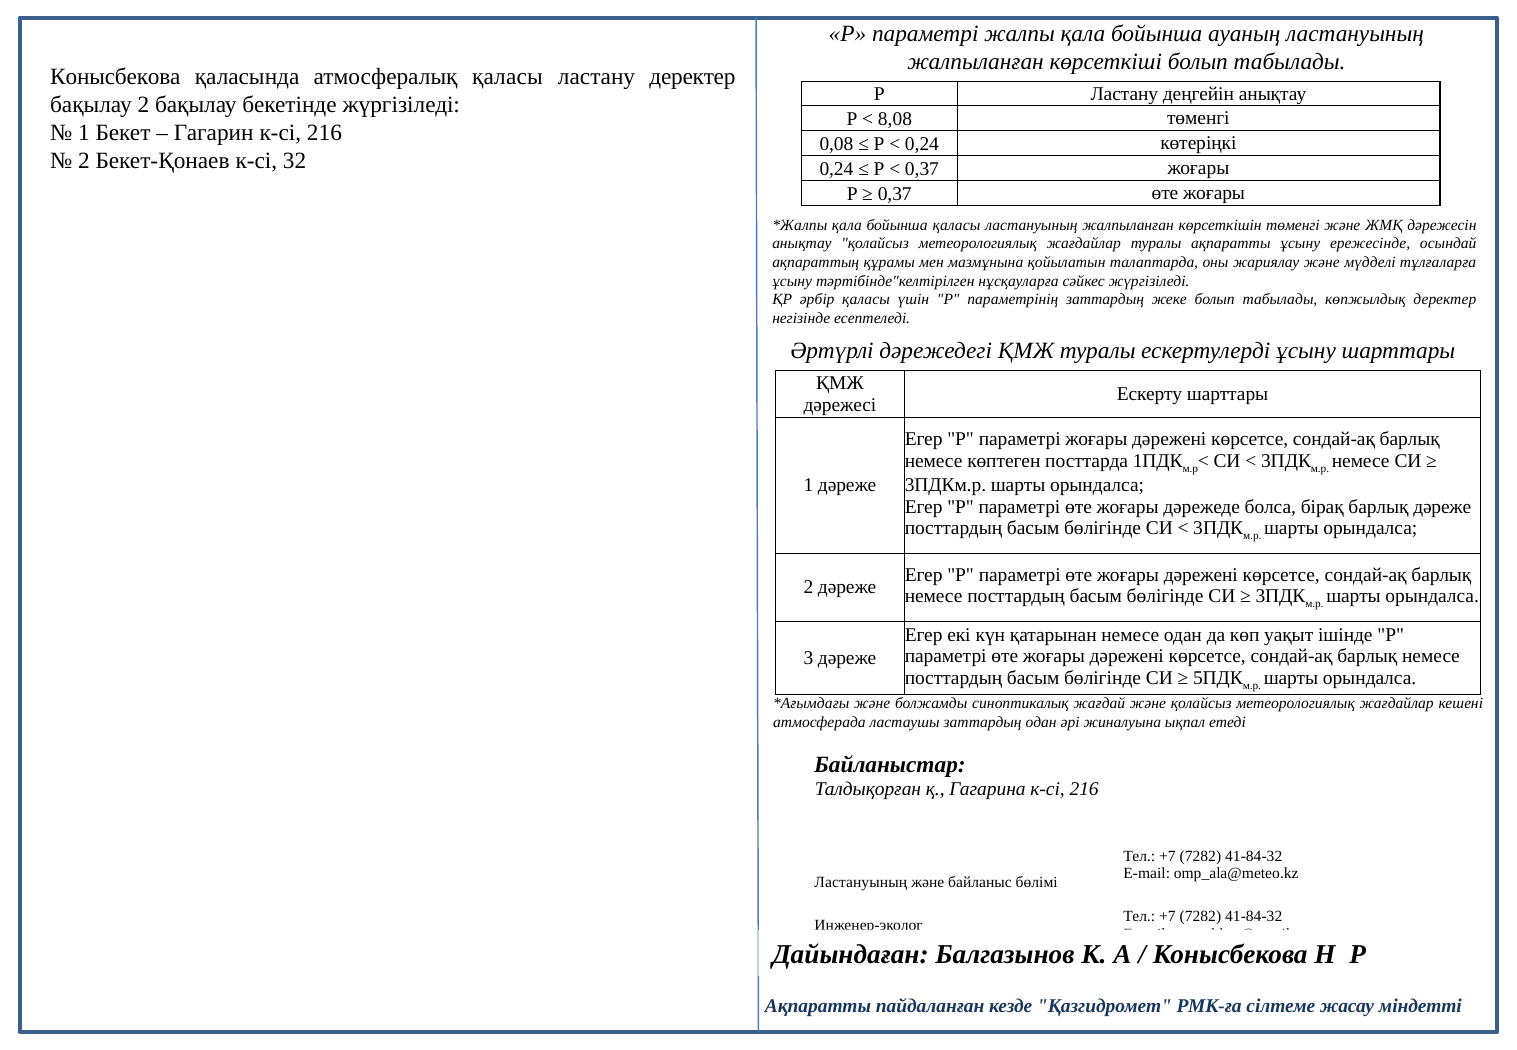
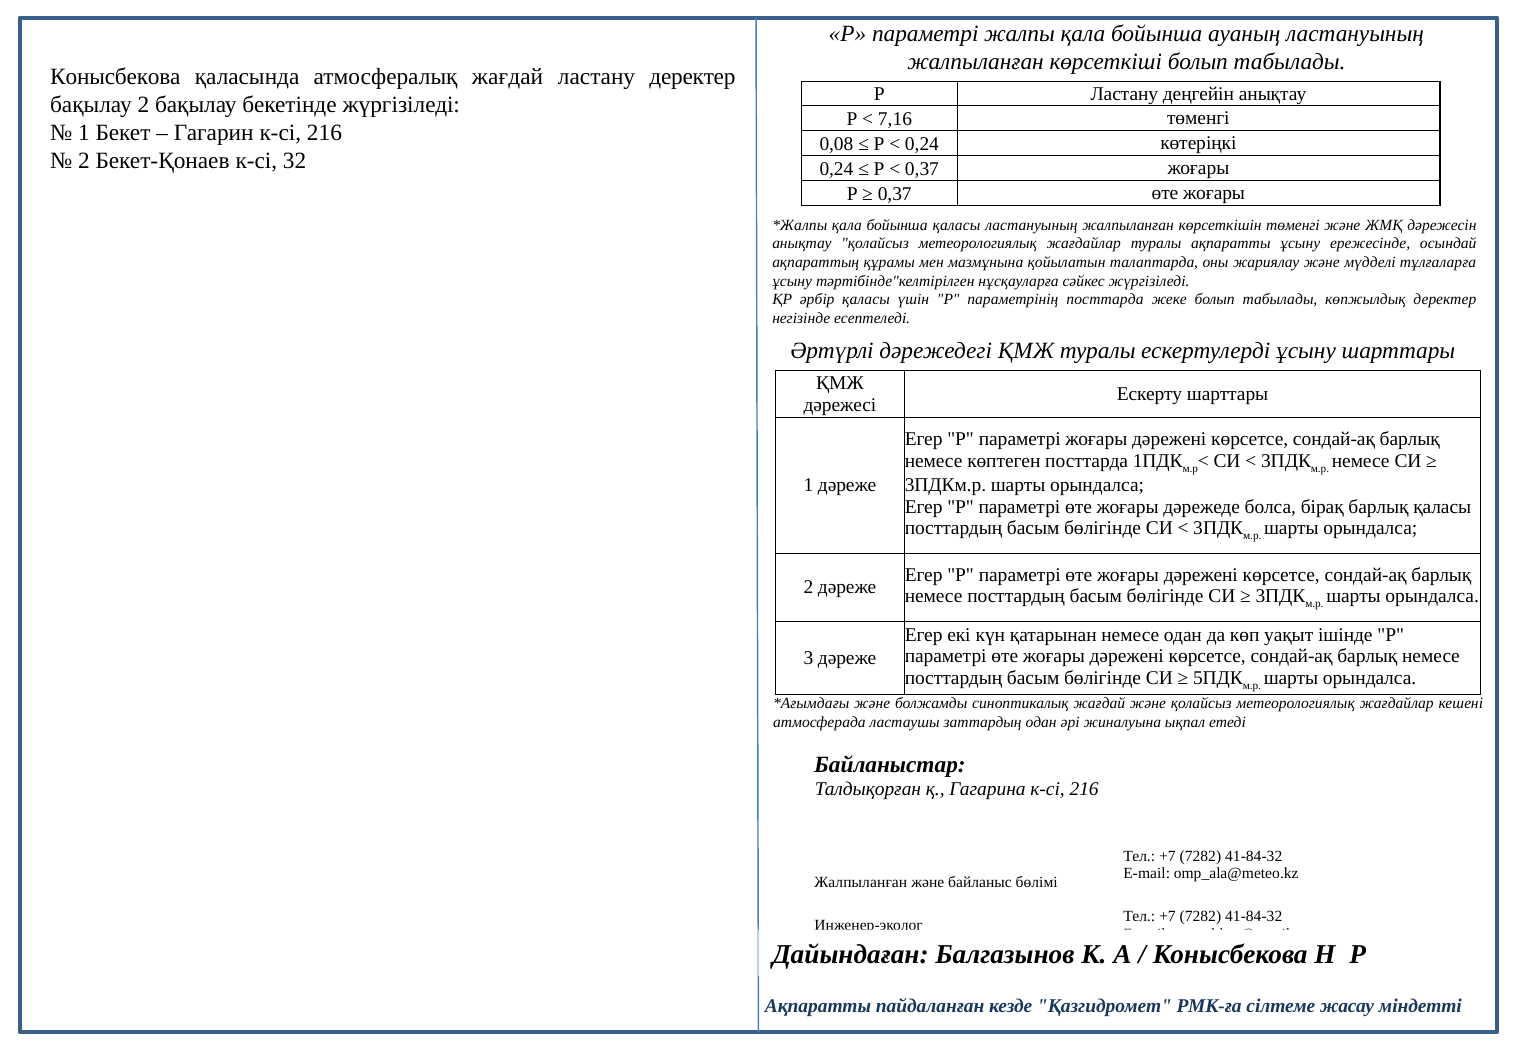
атмосфералық қаласы: қаласы -> жағдай (508, 77)
8,08: 8,08 -> 7,16 (895, 119)
параметрінің заттардың: заттардың -> посттарда (1105, 300)
барлық дәреже: дәреже -> қаласы (1442, 507)
Ластануының: Ластануының -> Жалпыланған (861, 882)
